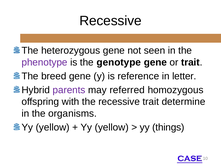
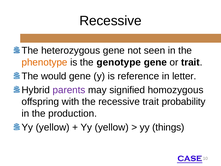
phenotype colour: purple -> orange (44, 62)
breed: breed -> would (54, 76)
referred: referred -> signified (127, 90)
determine: determine -> probability (184, 102)
organisms: organisms -> production (73, 113)
